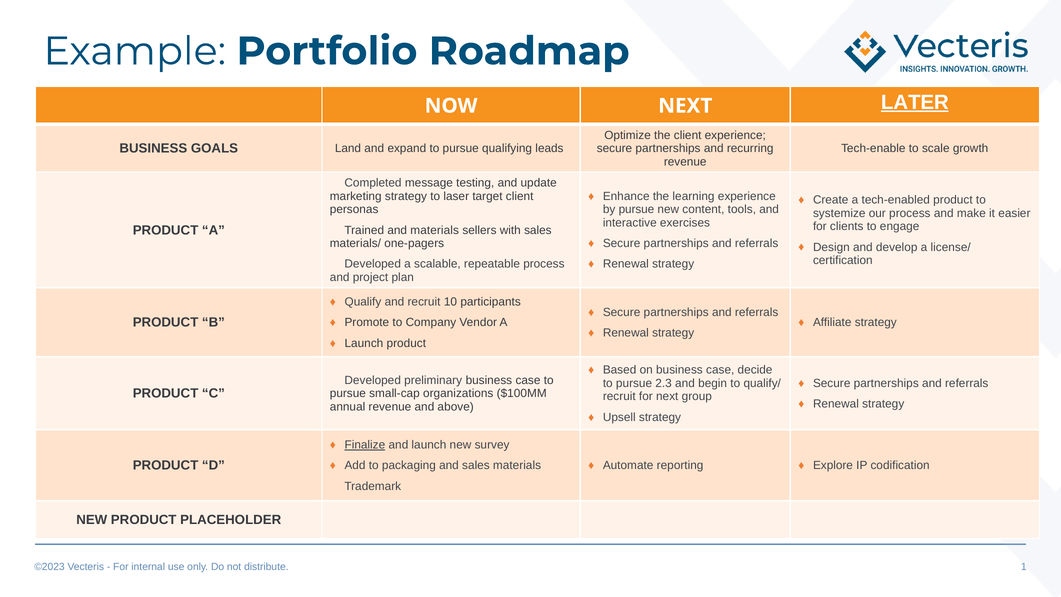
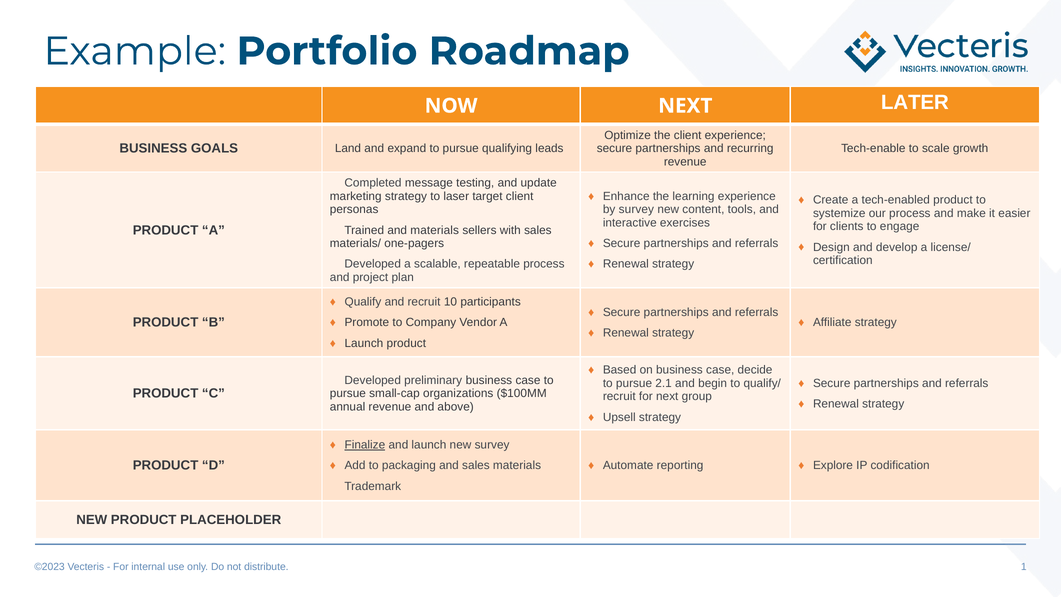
LATER underline: present -> none (915, 102)
by pursue: pursue -> survey (636, 209)
2.3: 2.3 -> 2.1 (664, 383)
